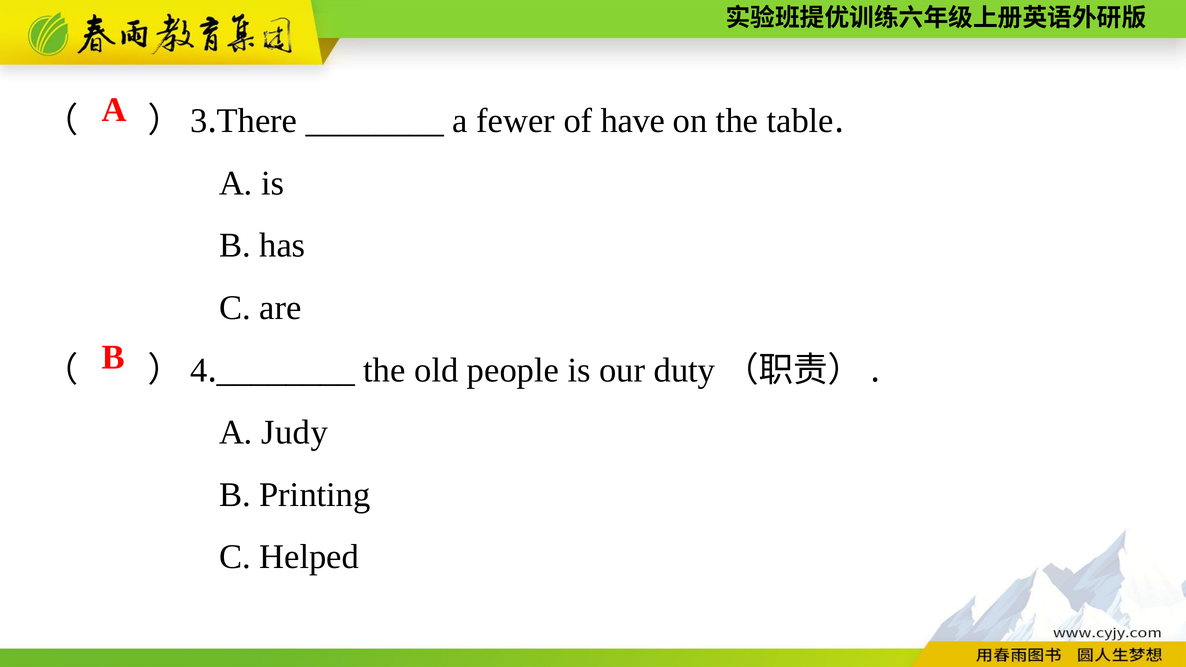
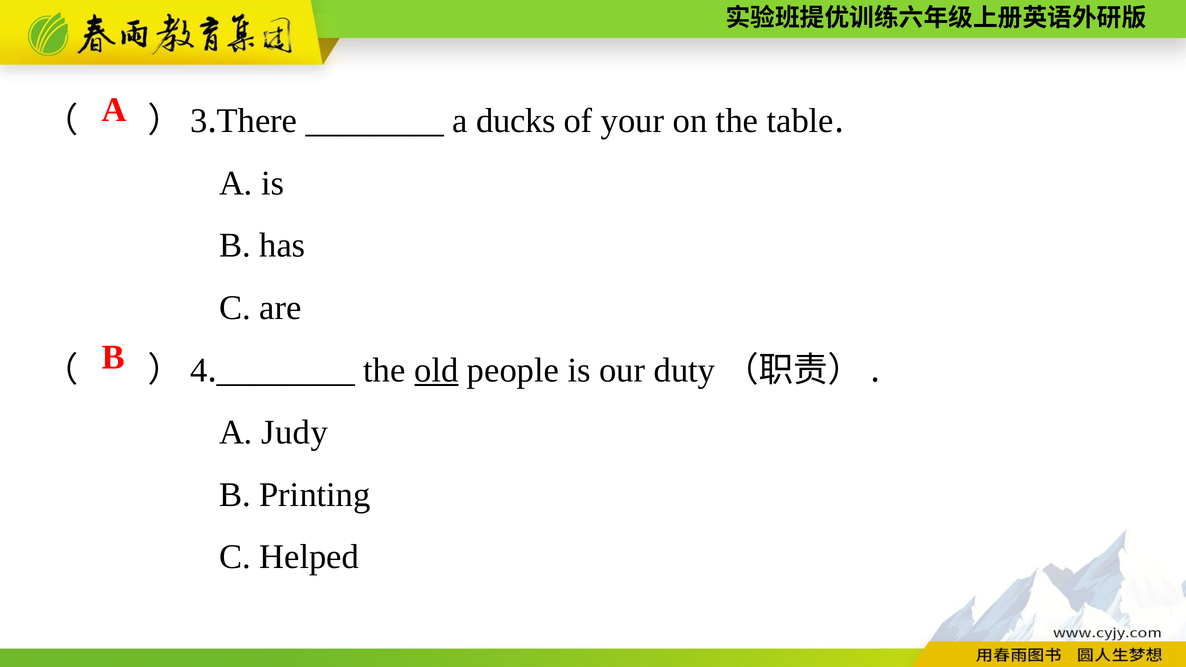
fewer: fewer -> ducks (516, 121)
have: have -> your (633, 121)
old underline: none -> present (436, 370)
